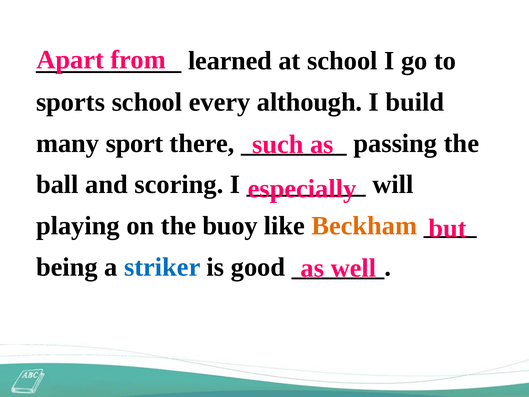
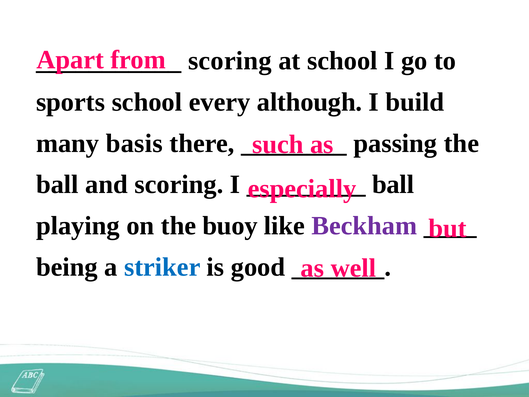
learned: learned -> scoring (230, 61)
sport: sport -> basis (134, 143)
will: will -> ball (393, 184)
Beckham colour: orange -> purple (364, 226)
